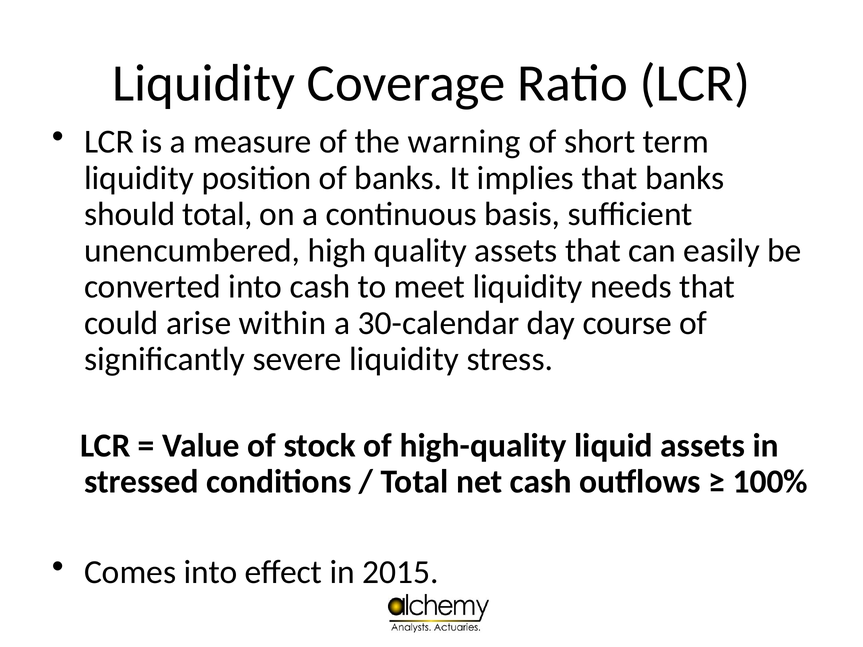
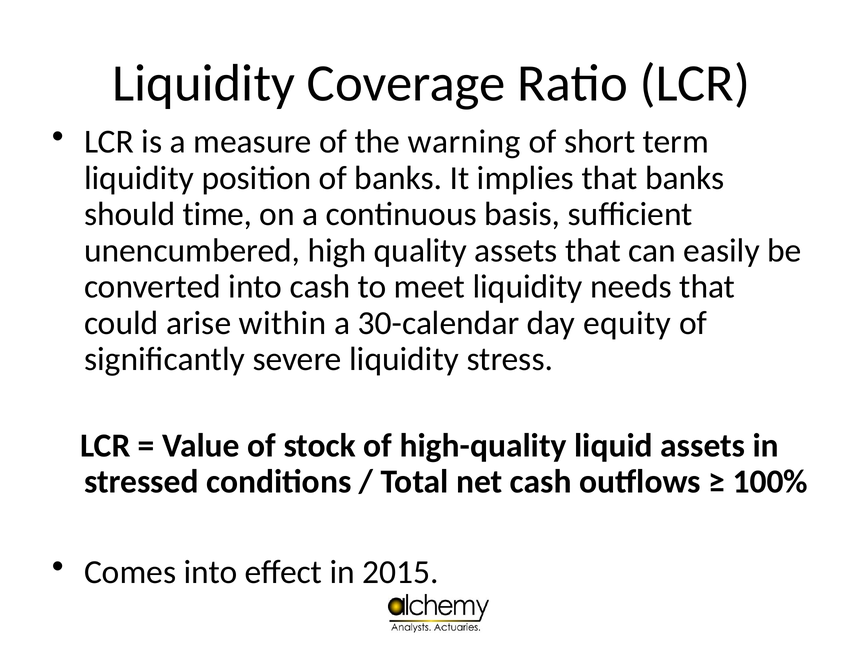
should total: total -> time (217, 214)
course: course -> equity (627, 323)
